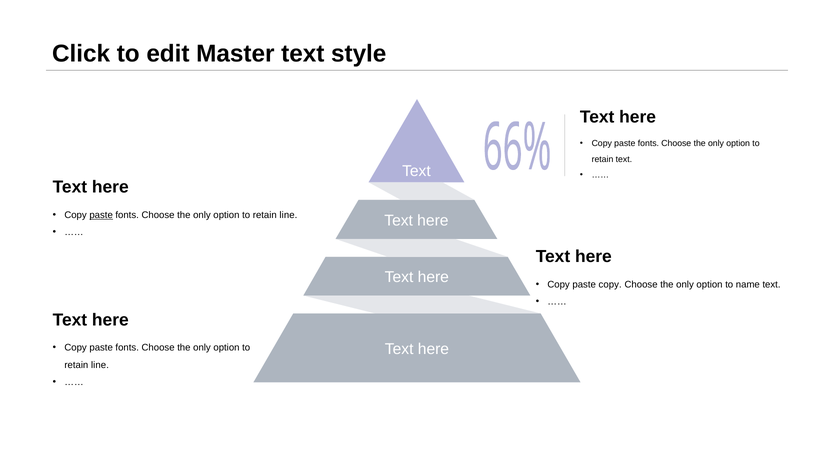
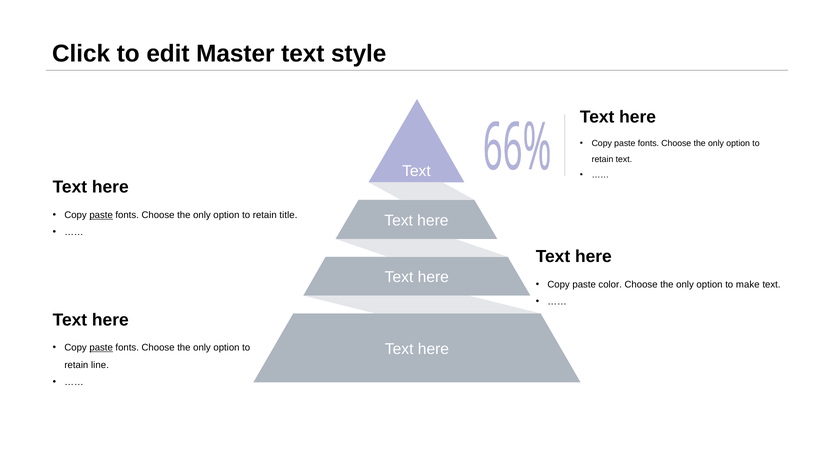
line: line -> title (288, 215)
paste copy: copy -> color (610, 285)
name: name -> make (748, 285)
paste underline: none -> present (101, 348)
